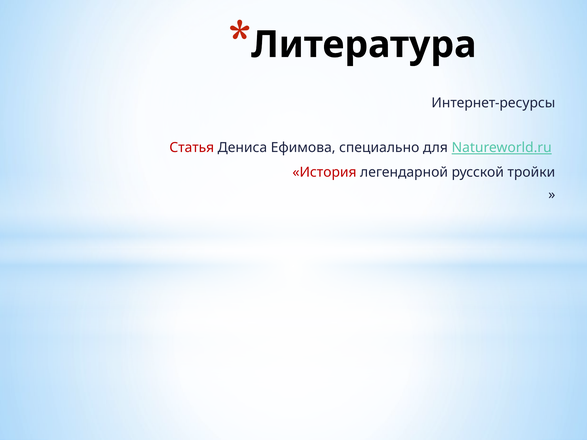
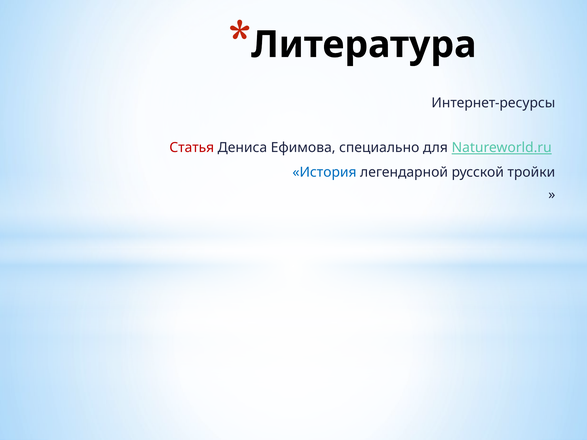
История colour: red -> blue (325, 172)
